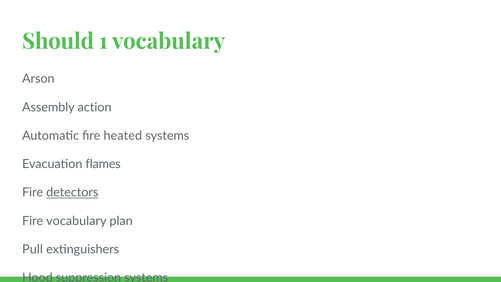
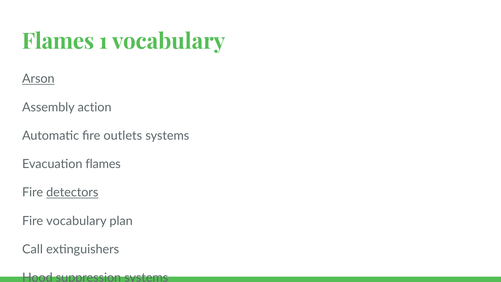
Should: Should -> Flames (58, 41)
Arson underline: none -> present (38, 79)
heated: heated -> outlets (123, 136)
Pull: Pull -> Call (33, 249)
